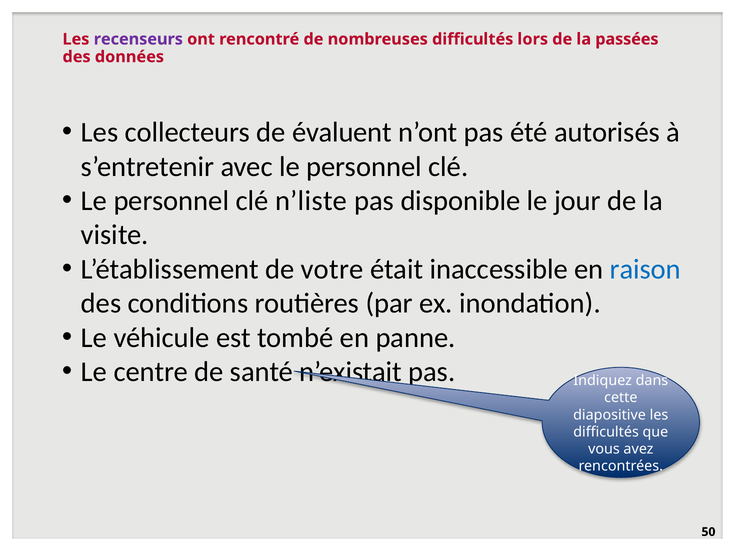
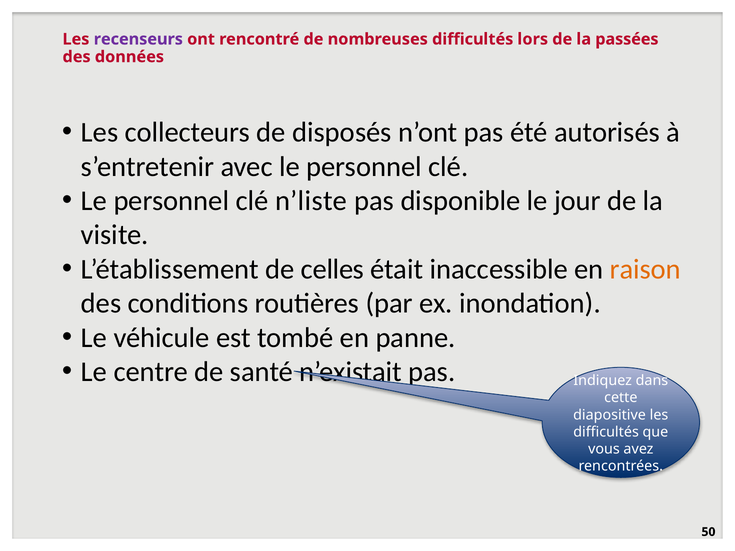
évaluent: évaluent -> disposés (342, 132)
votre: votre -> celles (332, 269)
raison colour: blue -> orange (645, 269)
